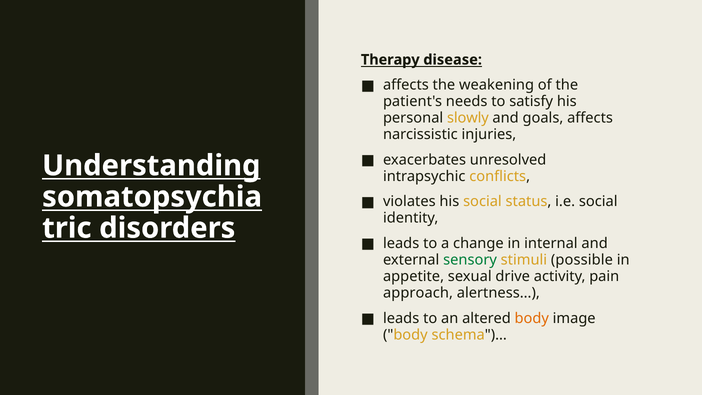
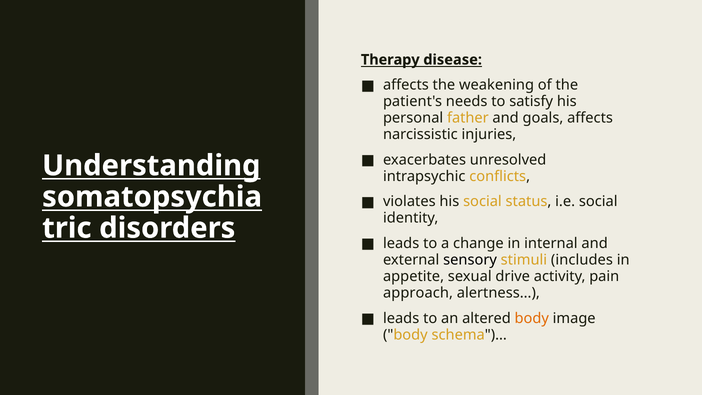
slowly: slowly -> father (468, 118)
sensory colour: green -> black (470, 260)
possible: possible -> includes (582, 260)
